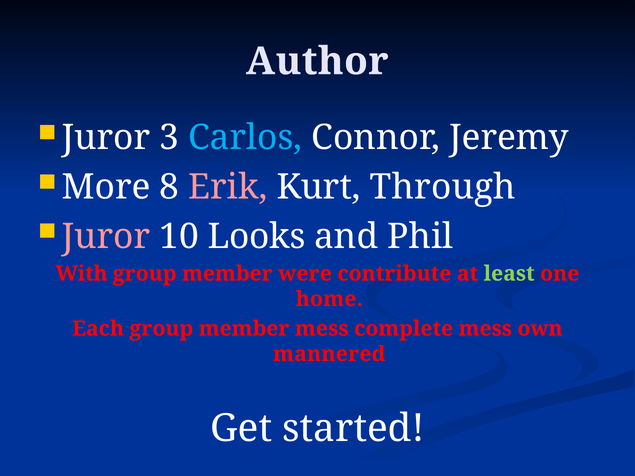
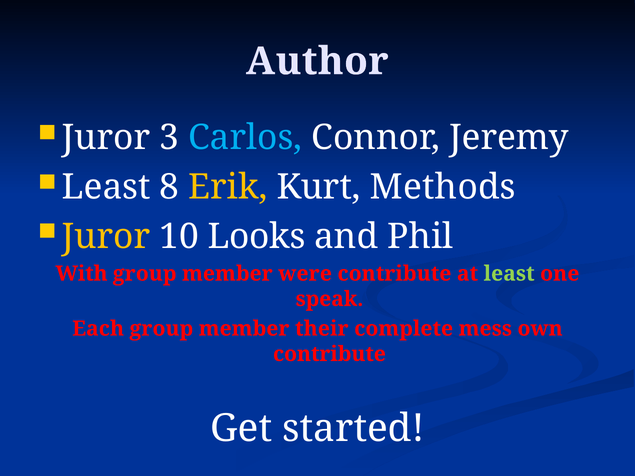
More: More -> Least (106, 187)
Erik colour: pink -> yellow (228, 187)
Through: Through -> Methods (443, 187)
Juror colour: pink -> yellow (106, 237)
home: home -> speak (329, 299)
member mess: mess -> their (322, 329)
mannered: mannered -> contribute (329, 354)
